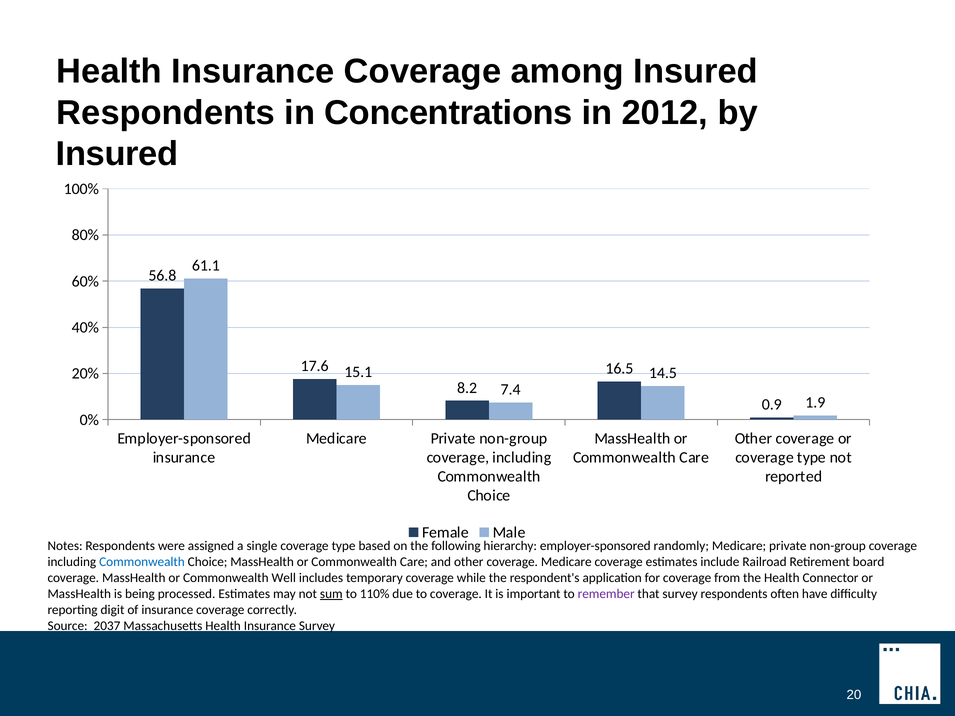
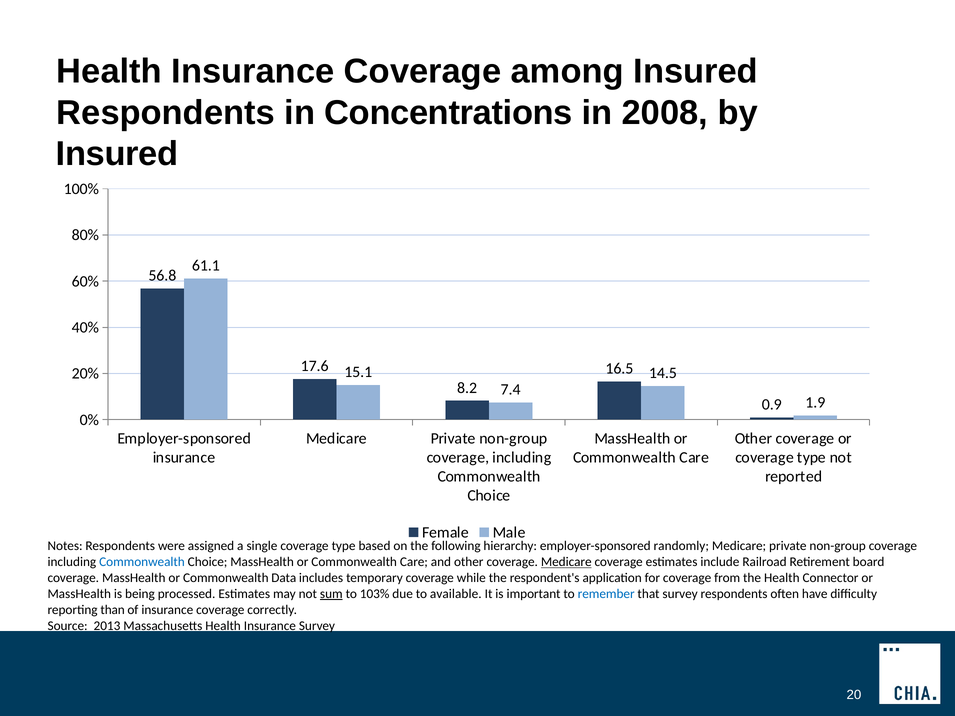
2012: 2012 -> 2008 (665, 113)
Medicare underline: none -> present (566, 562)
Well: Well -> Data (284, 578)
110%: 110% -> 103% (375, 594)
to coverage: coverage -> available (456, 594)
remember colour: purple -> blue (606, 594)
digit: digit -> than (113, 610)
2037: 2037 -> 2013 (107, 626)
